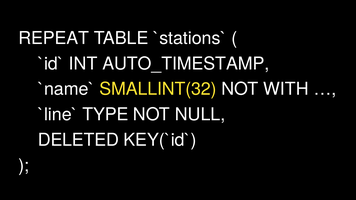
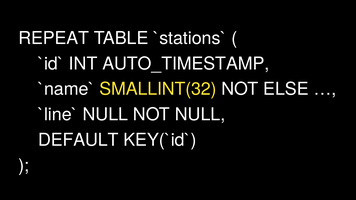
WITH: WITH -> ELSE (286, 89)
TYPE: TYPE -> NULL (105, 115)
DELETED: DELETED -> DEFAULT (78, 140)
